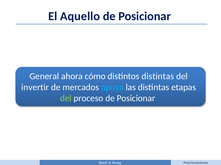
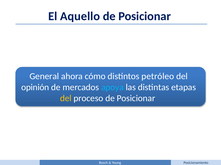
distintos distintas: distintas -> petróleo (158, 77)
invertir: invertir -> opinión (35, 88)
del colour: light green -> yellow (66, 99)
